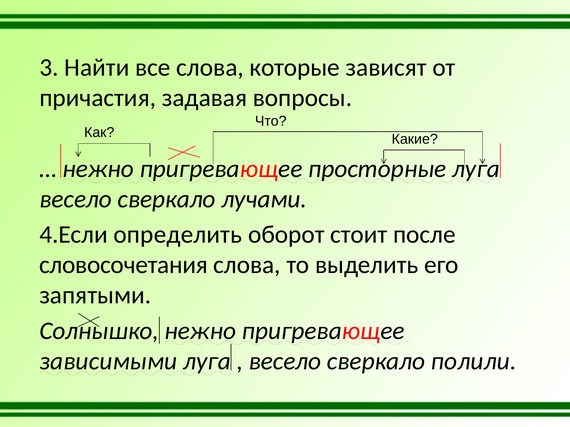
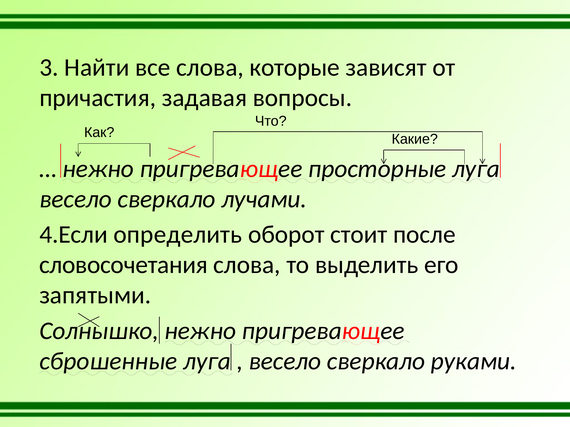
зависимыми: зависимыми -> сброшенные (108, 361)
полили: полили -> руками (474, 361)
